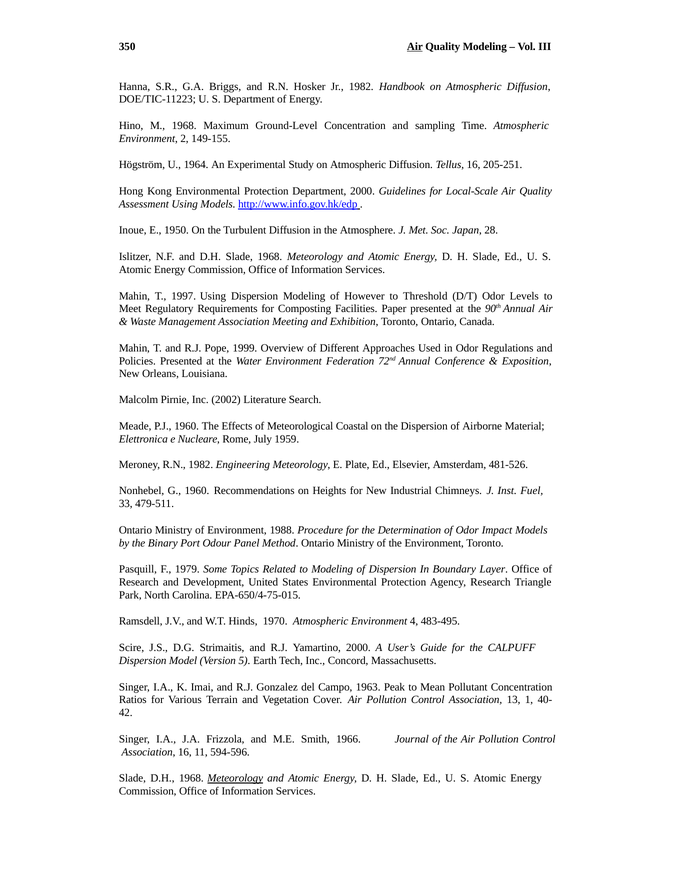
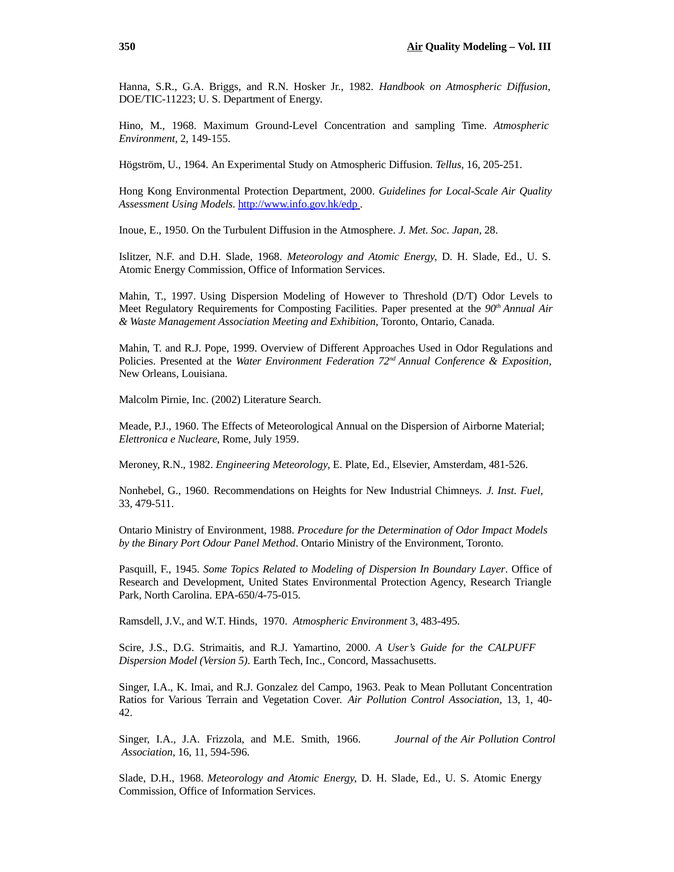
Meteorological Coastal: Coastal -> Annual (352, 426)
1979: 1979 -> 1945 (187, 569)
4: 4 -> 3 (414, 621)
Meteorology underline: present -> none (235, 779)
